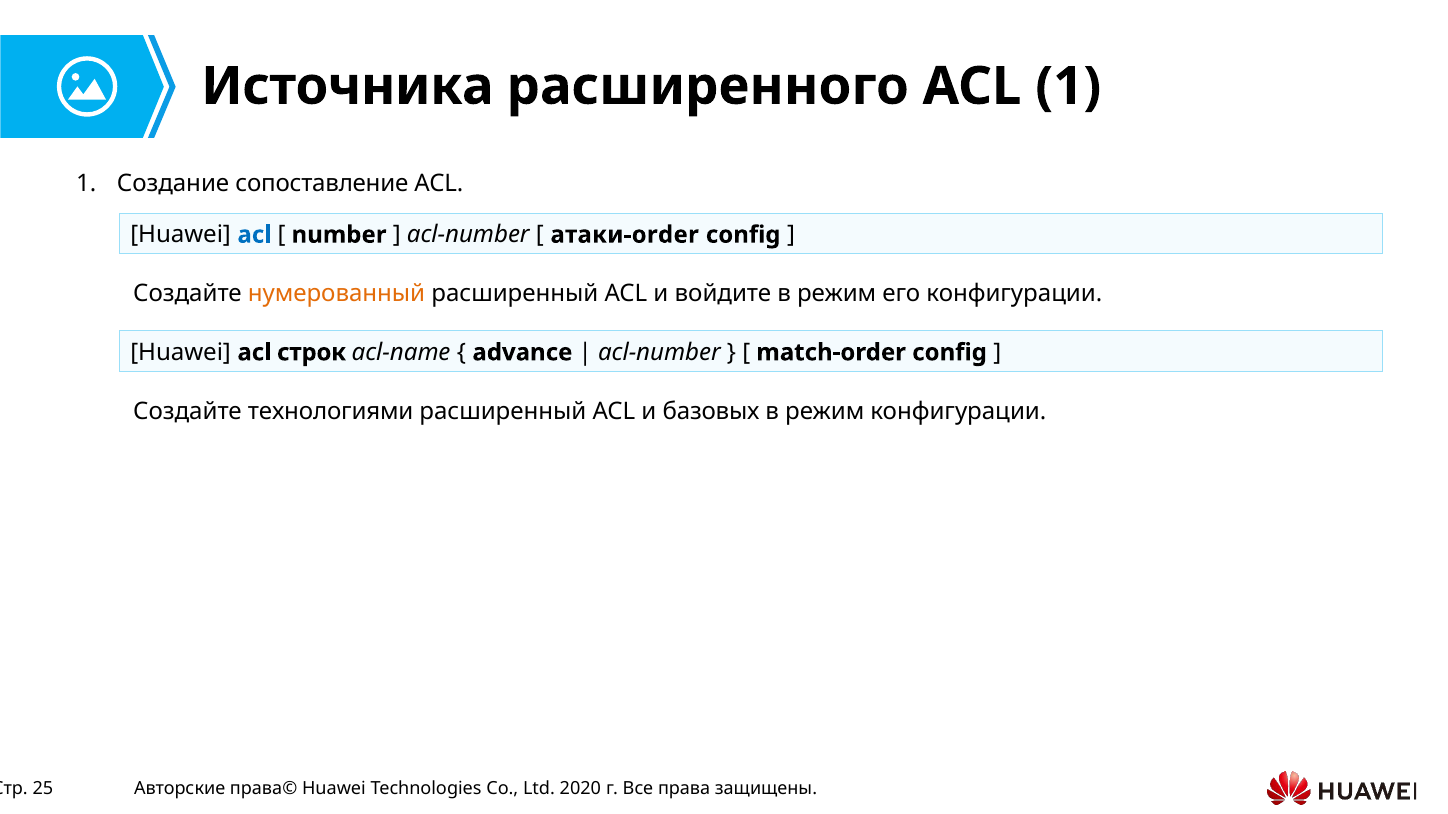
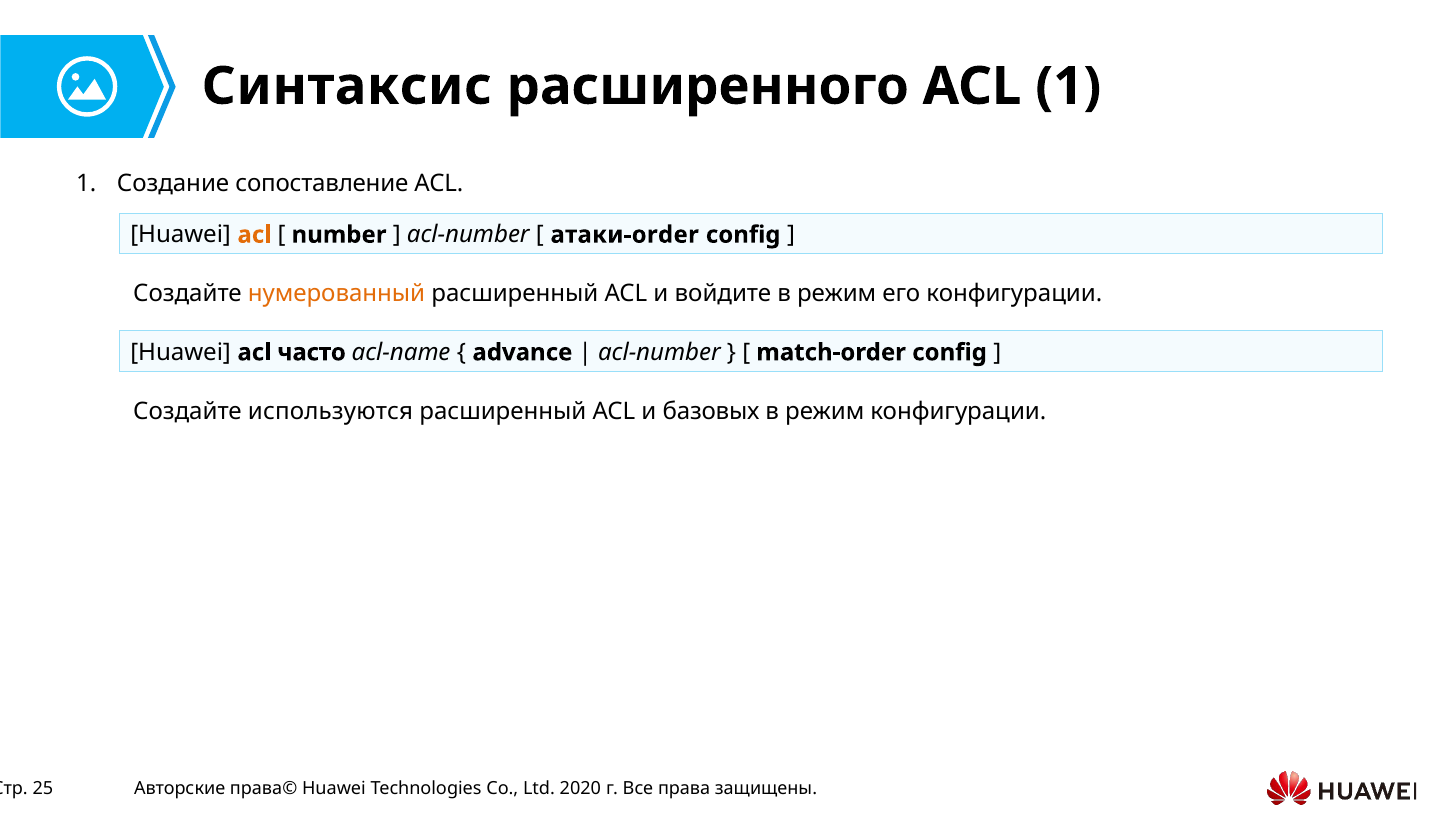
Источника: Источника -> Синтаксис (347, 86)
acl colour: blue -> orange (254, 235)
строк: строк -> часто (312, 353)
технологиями: технологиями -> используются (331, 411)
